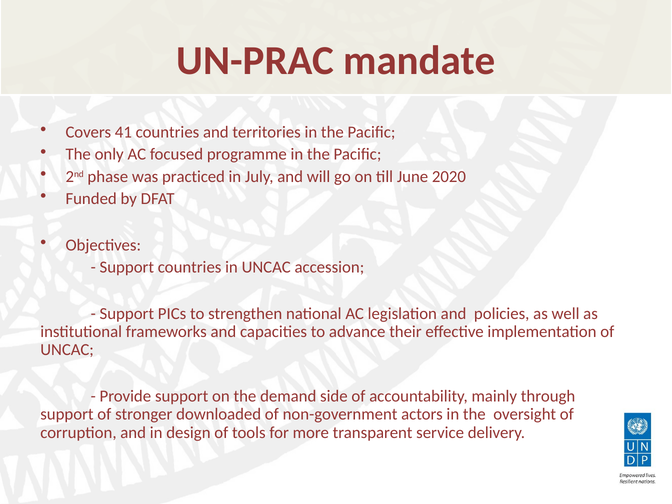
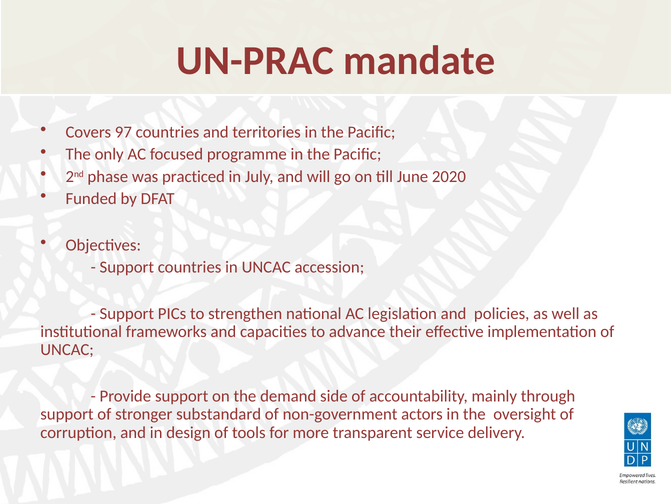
41: 41 -> 97 (123, 132)
downloaded: downloaded -> substandard (219, 414)
